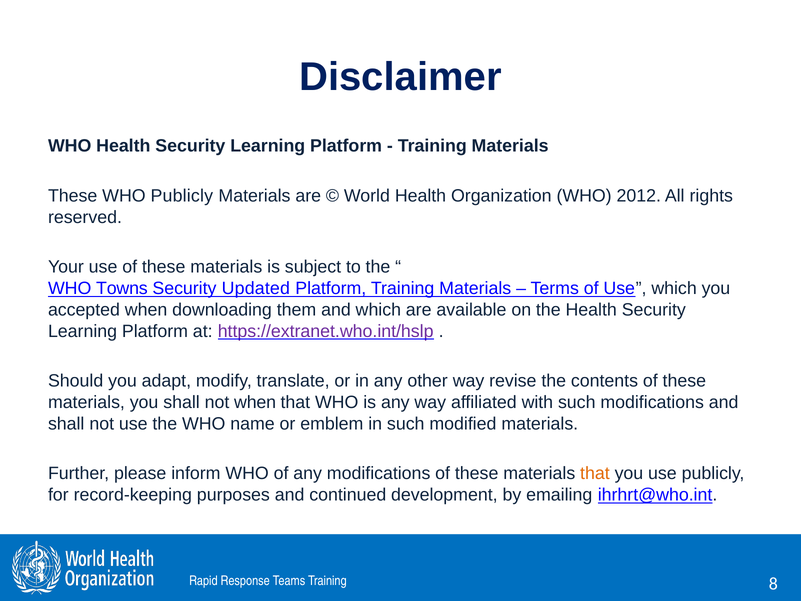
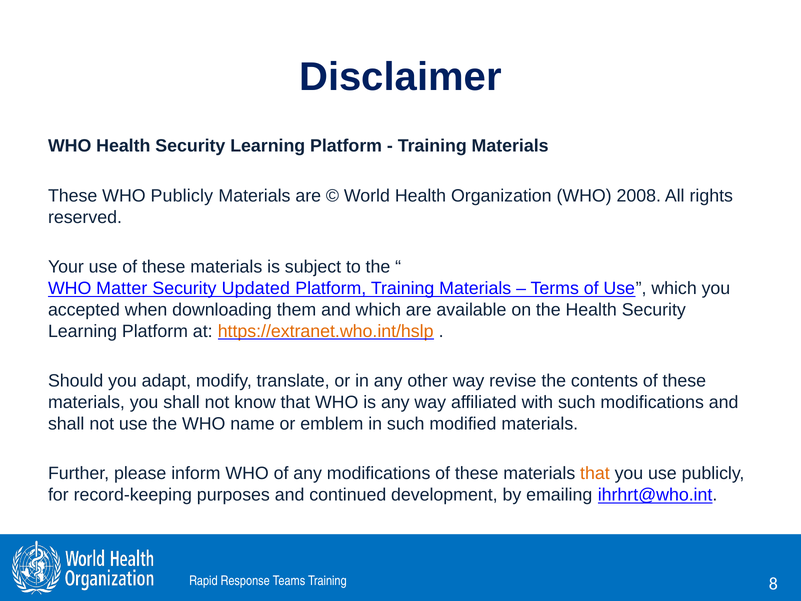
2012: 2012 -> 2008 (639, 196)
Towns: Towns -> Matter (122, 288)
https://extranet.who.int/hslp colour: purple -> orange (326, 331)
not when: when -> know (255, 402)
